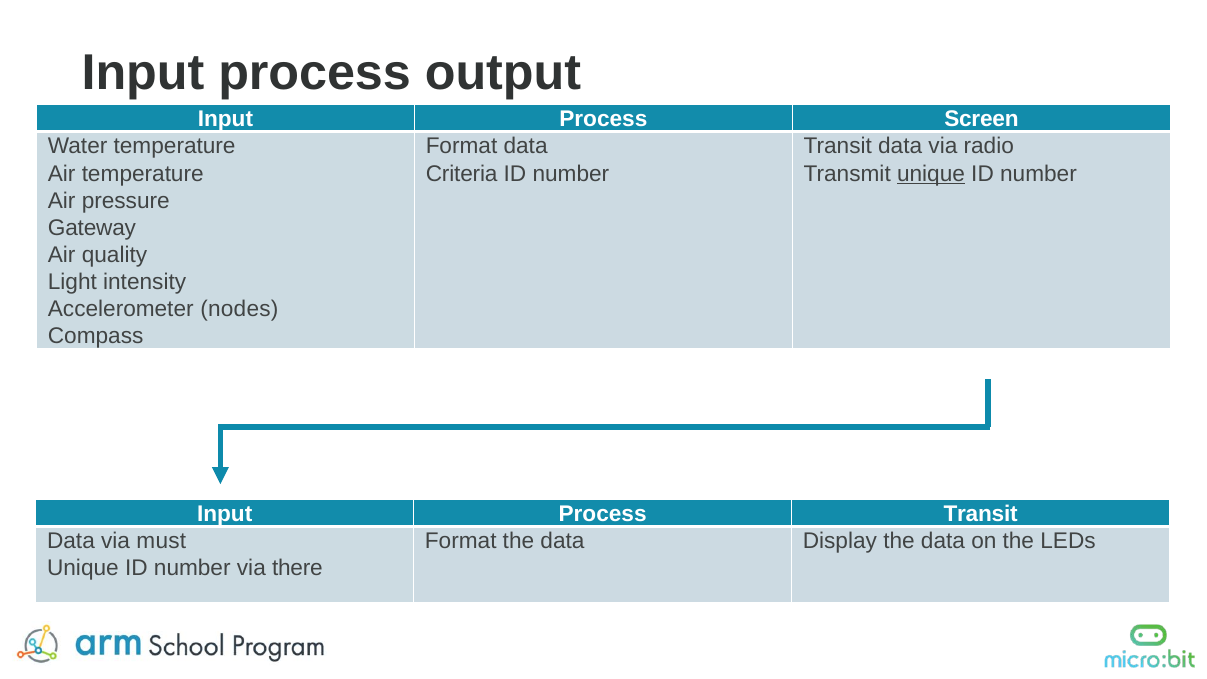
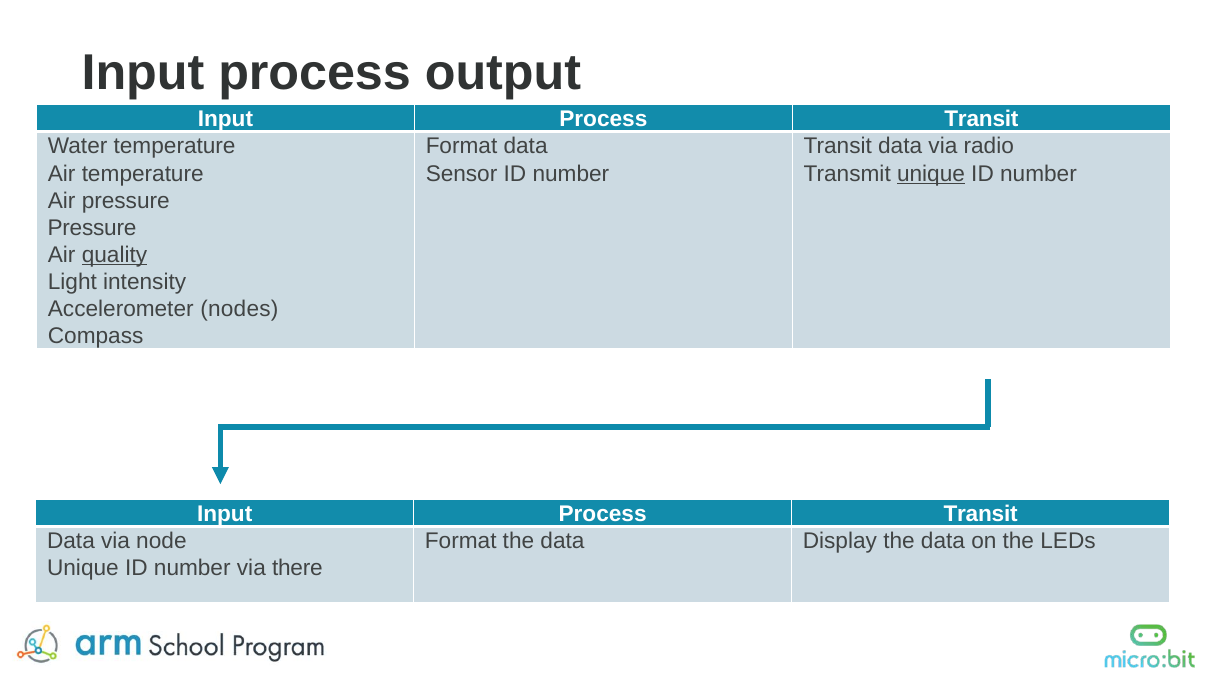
Screen: Screen -> Transit (981, 119)
Criteria: Criteria -> Sensor (462, 174)
Gateway: Gateway -> Pressure (92, 228)
quality underline: none -> present (114, 255)
must: must -> node (161, 541)
